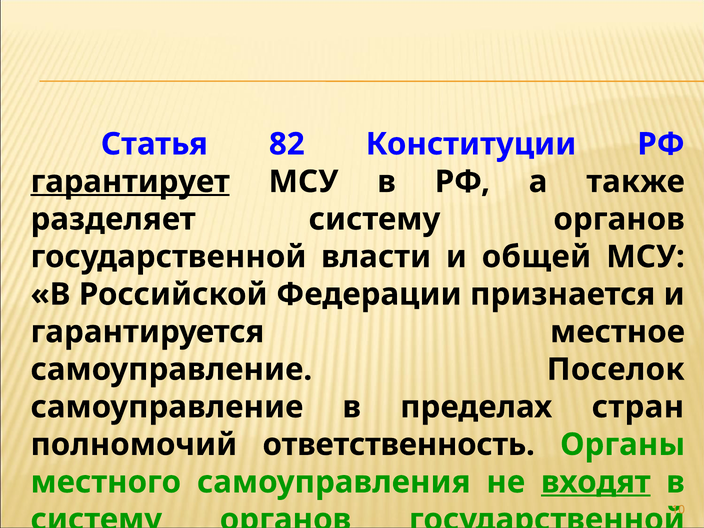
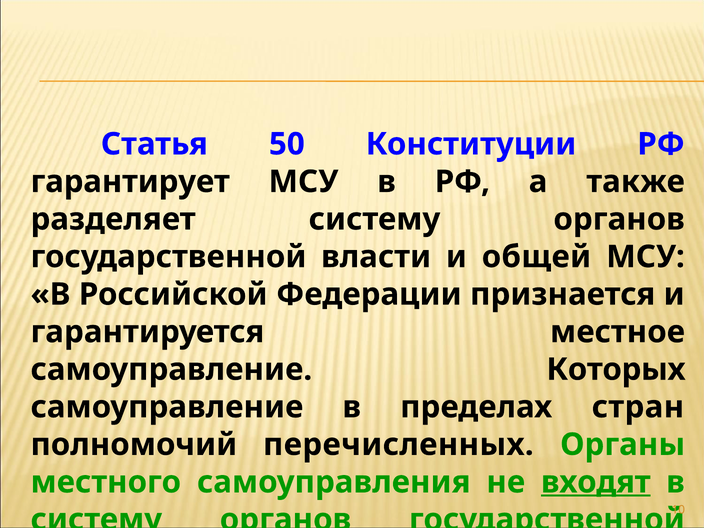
82: 82 -> 50 (287, 144)
гарантирует underline: present -> none (130, 182)
Поселок: Поселок -> Которых (616, 369)
ответственность: ответственность -> перечисленных (398, 445)
